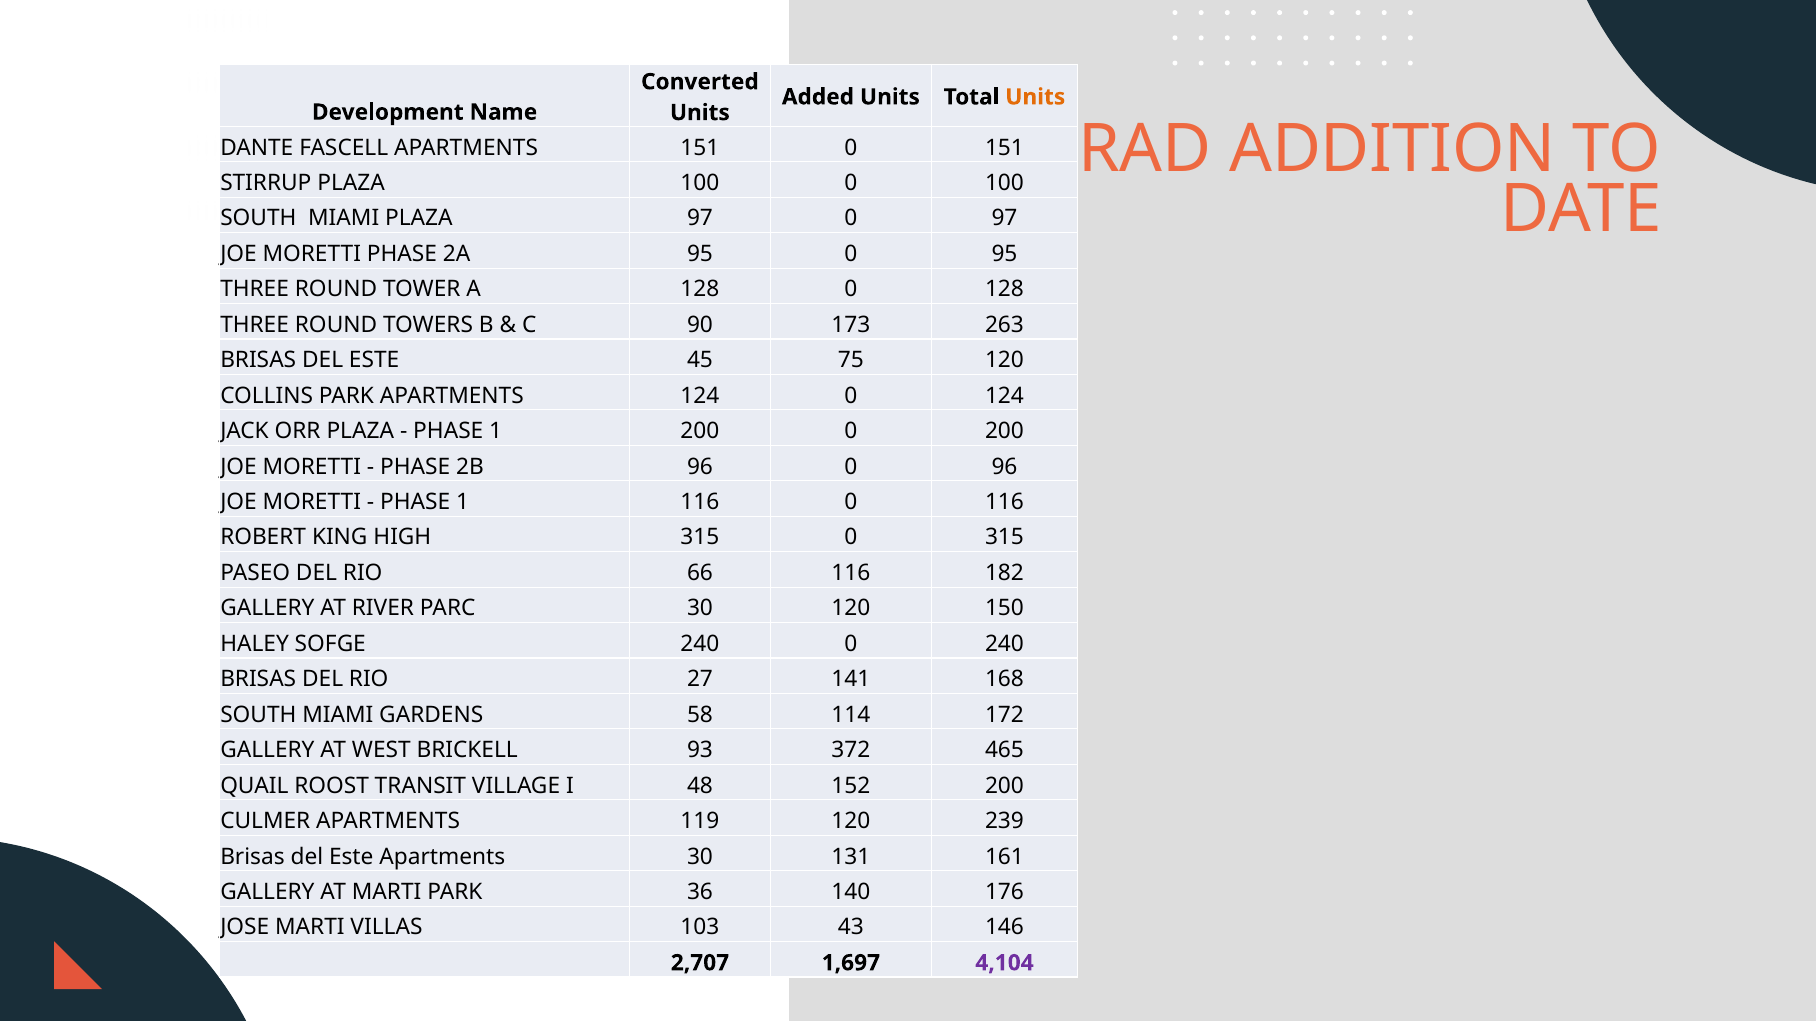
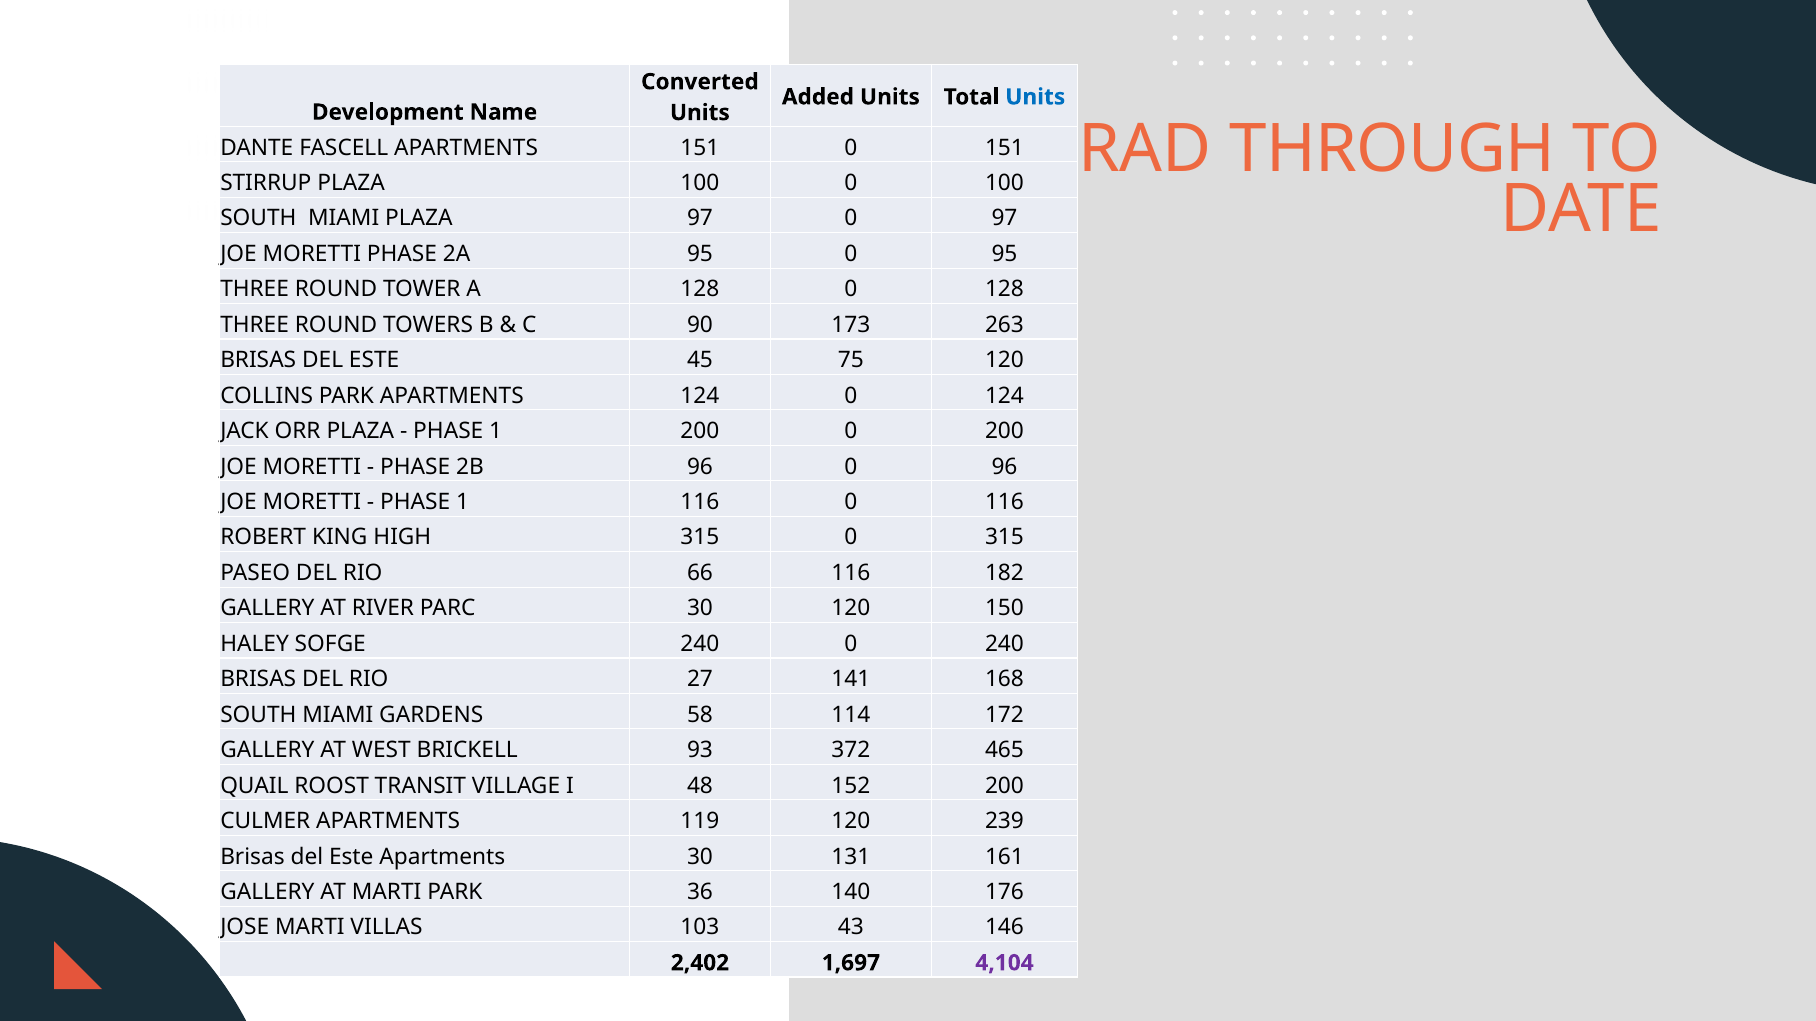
Units colour: orange -> blue (1035, 97)
ADDITION: ADDITION -> THROUGH (1393, 149)
2,707: 2,707 -> 2,402 (700, 963)
